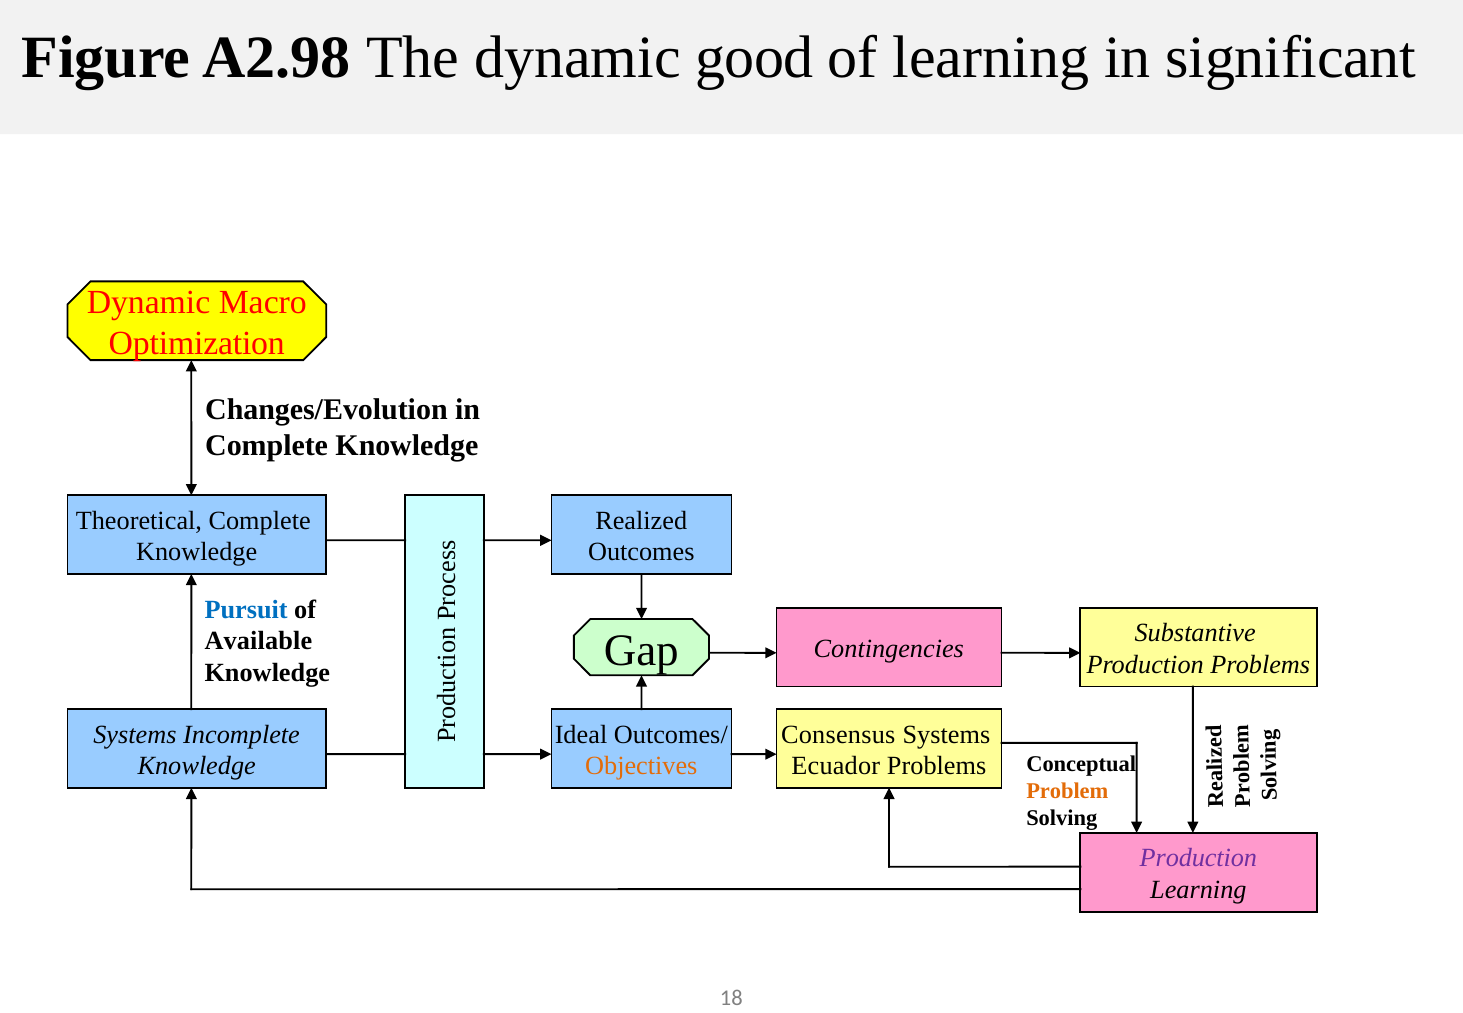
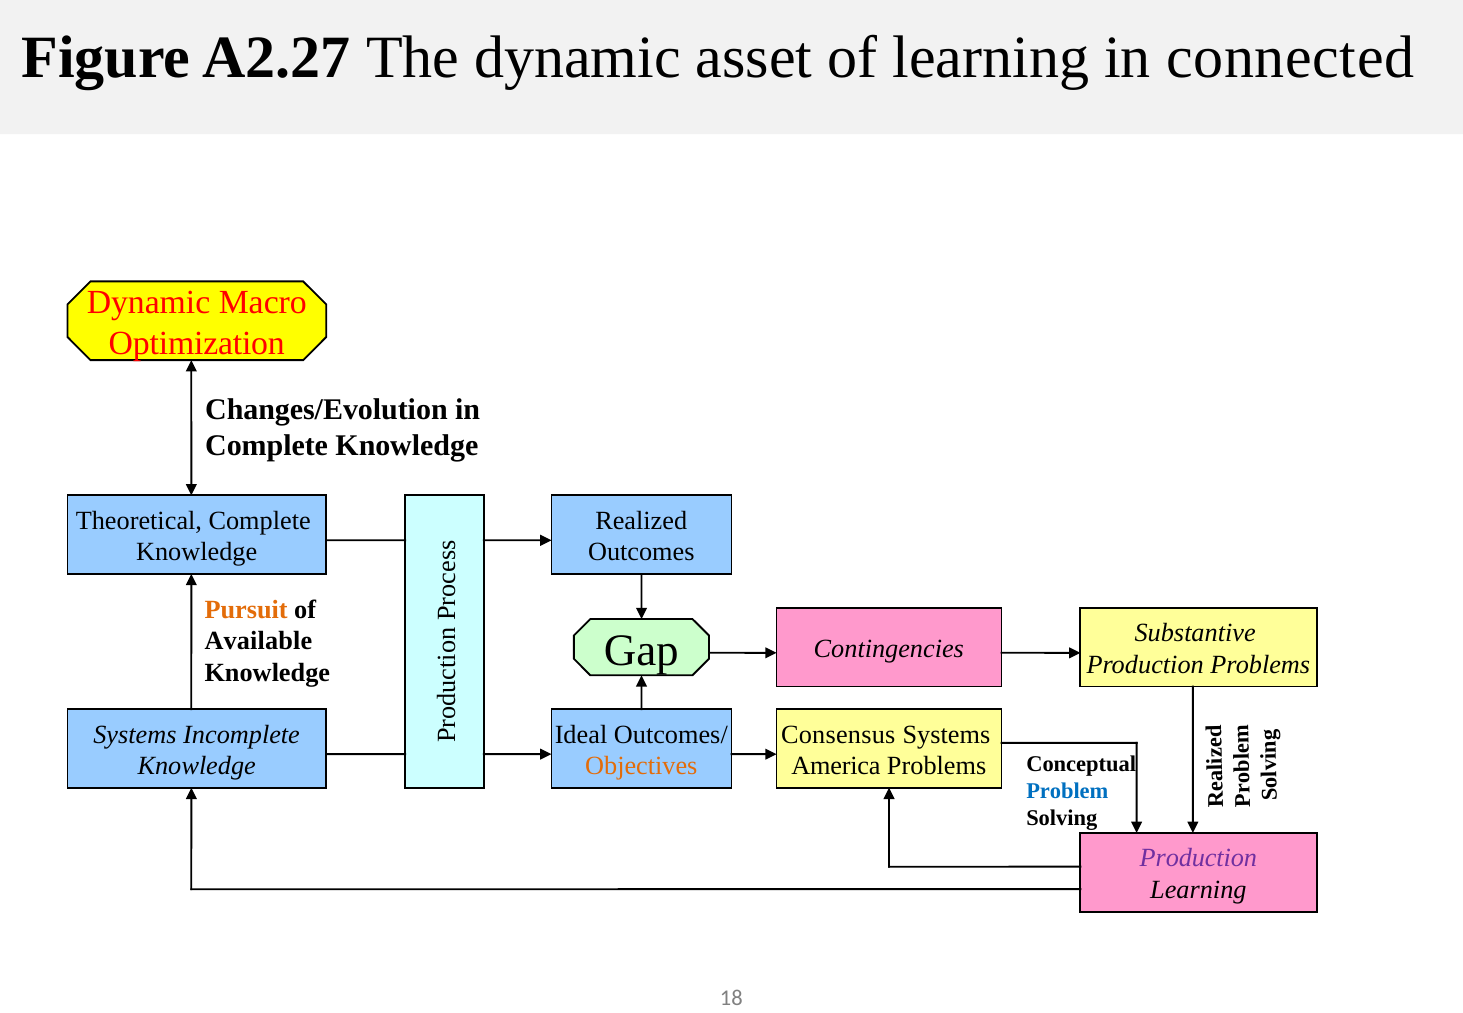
A2.98: A2.98 -> A2.27 (276, 57)
good: good -> asset (754, 57)
significant: significant -> connected (1290, 57)
Pursuit colour: blue -> orange (246, 609)
Ecuador: Ecuador -> America (836, 766)
Problem colour: orange -> blue (1067, 791)
